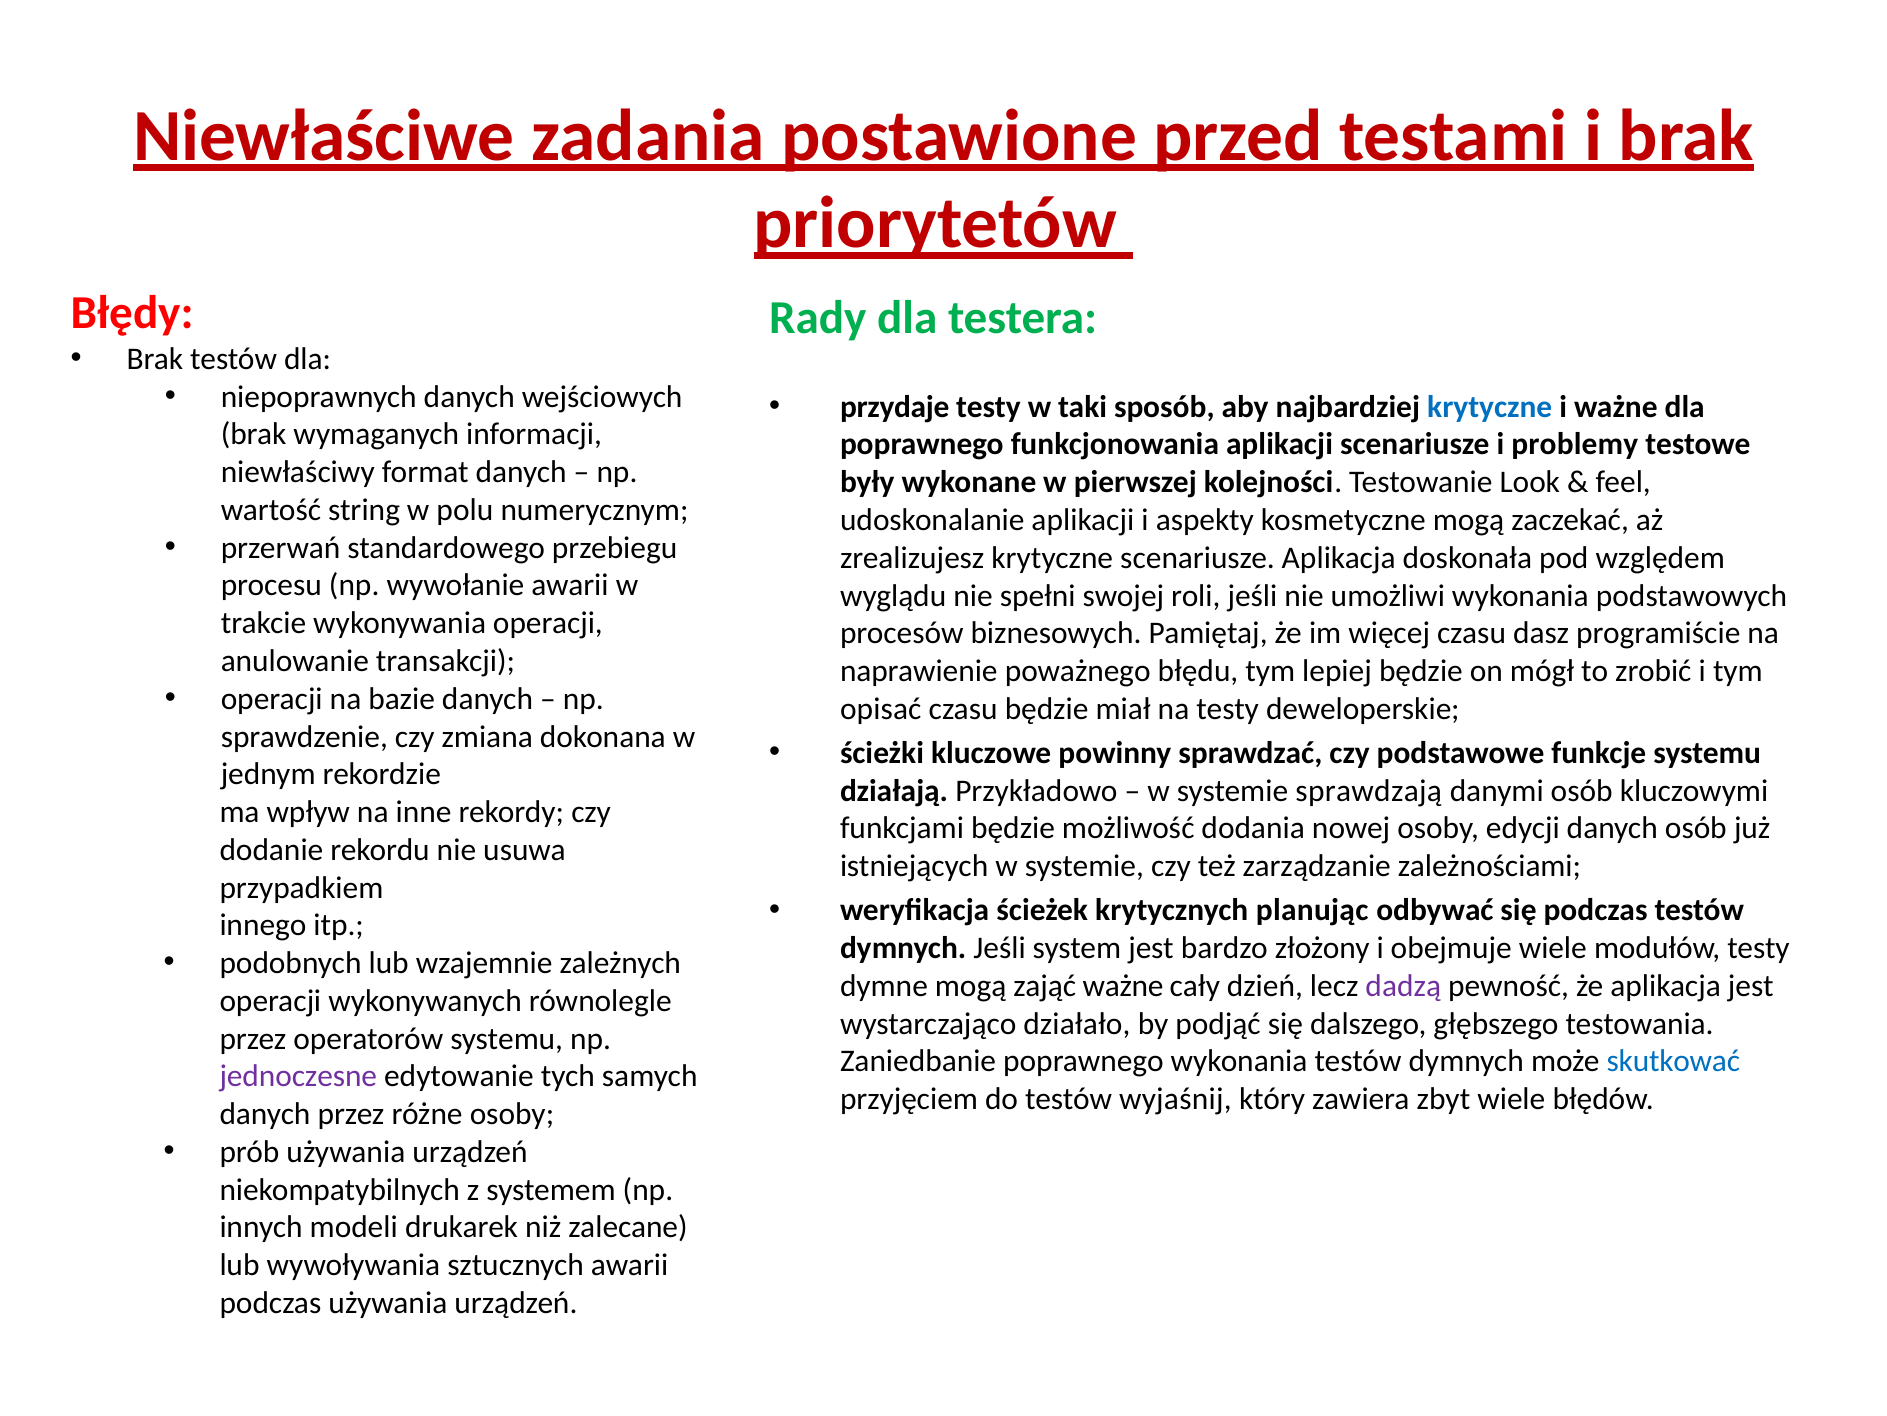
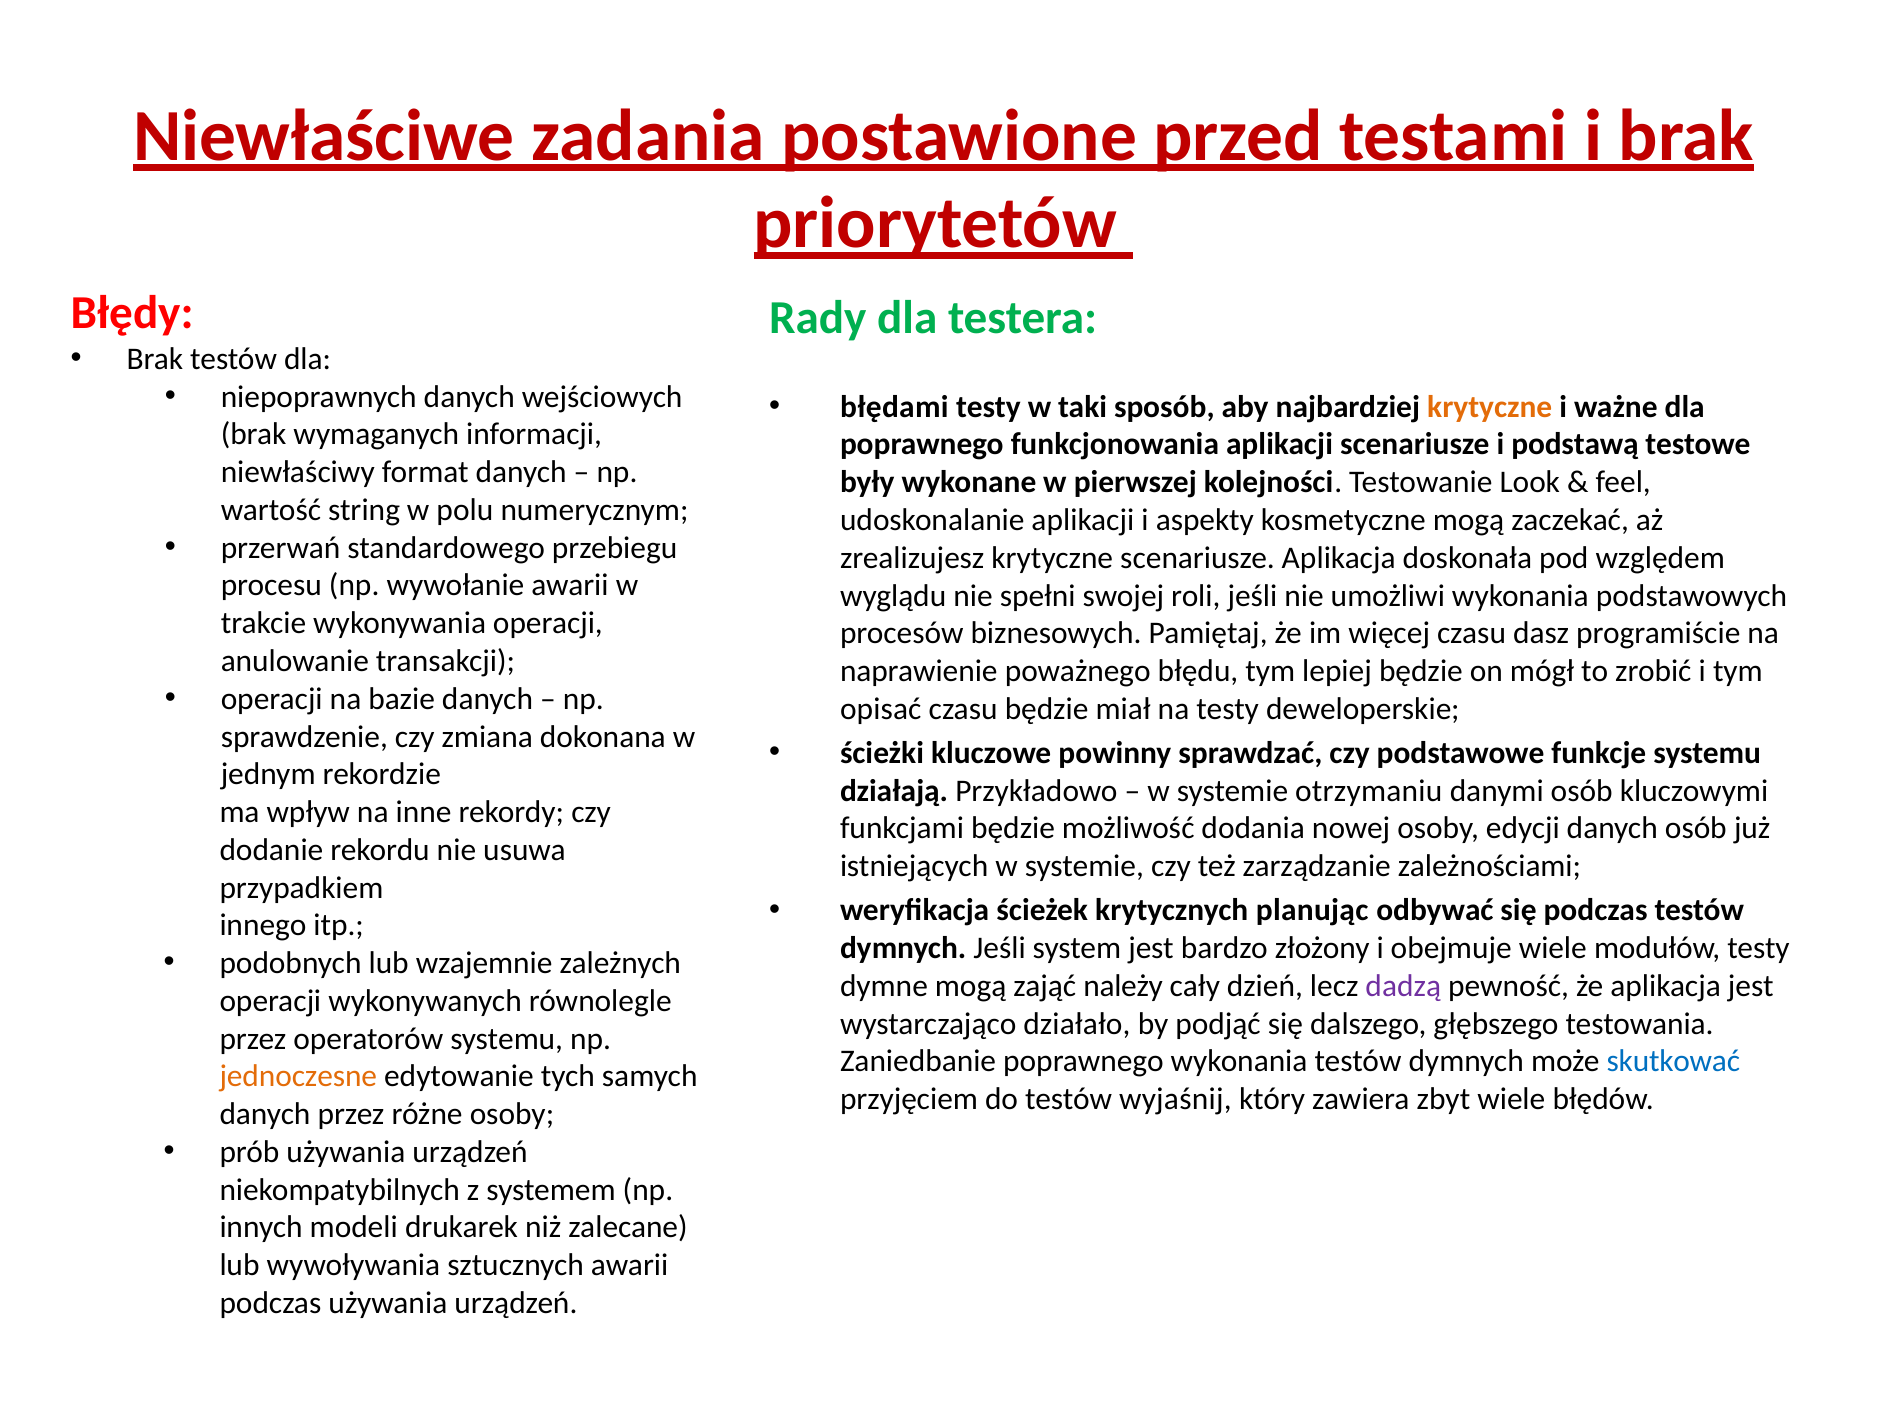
przydaje: przydaje -> błędami (894, 407)
krytyczne colour: blue -> orange (1490, 407)
problemy: problemy -> podstawą (1575, 444)
sprawdzają: sprawdzają -> otrzymaniu (1369, 790)
zająć ważne: ważne -> należy (1123, 985)
jednoczesne colour: purple -> orange (298, 1076)
